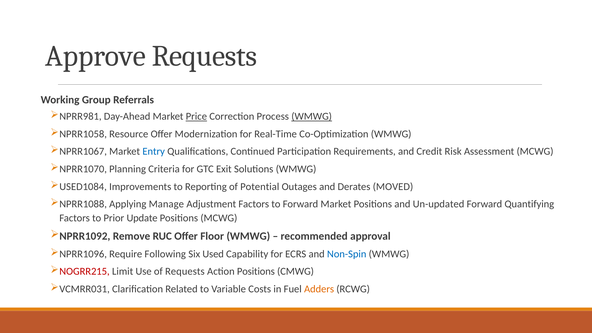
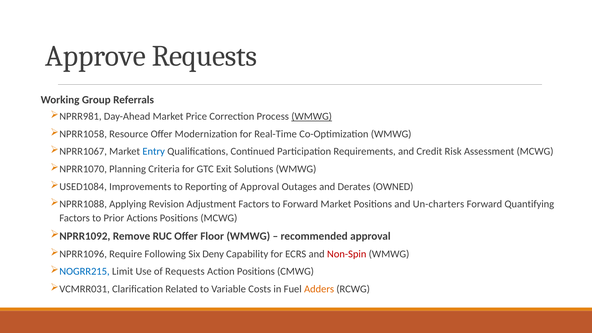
Price underline: present -> none (196, 116)
of Potential: Potential -> Approval (260, 187)
MOVED: MOVED -> OWNED (393, 187)
Manage: Manage -> Revision (166, 204)
Un-updated: Un-updated -> Un-charters (439, 204)
Update: Update -> Actions (142, 218)
Used: Used -> Deny (213, 254)
Non-Spin colour: blue -> red (347, 254)
NOGRR215 colour: red -> blue (85, 271)
